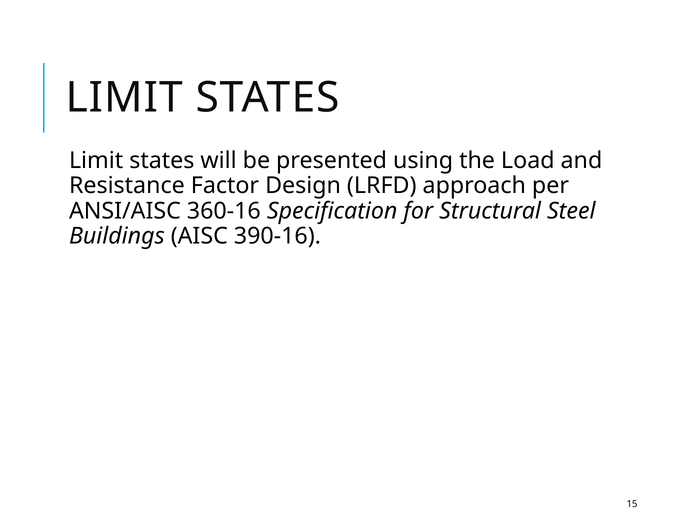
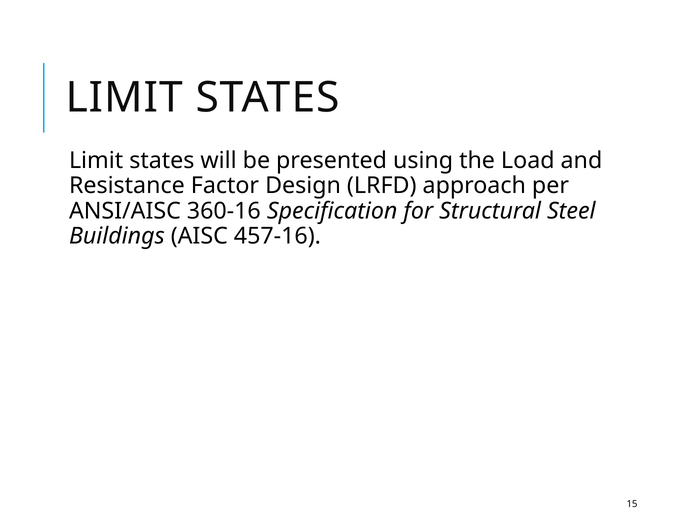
390-16: 390-16 -> 457-16 (277, 236)
